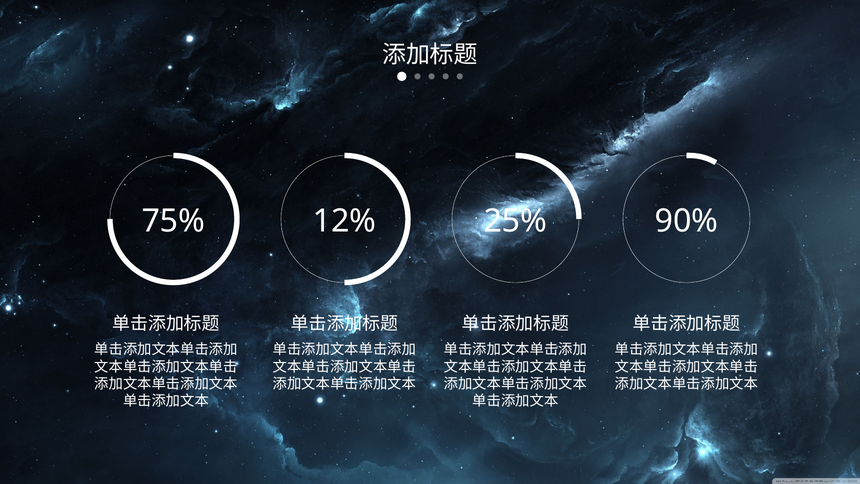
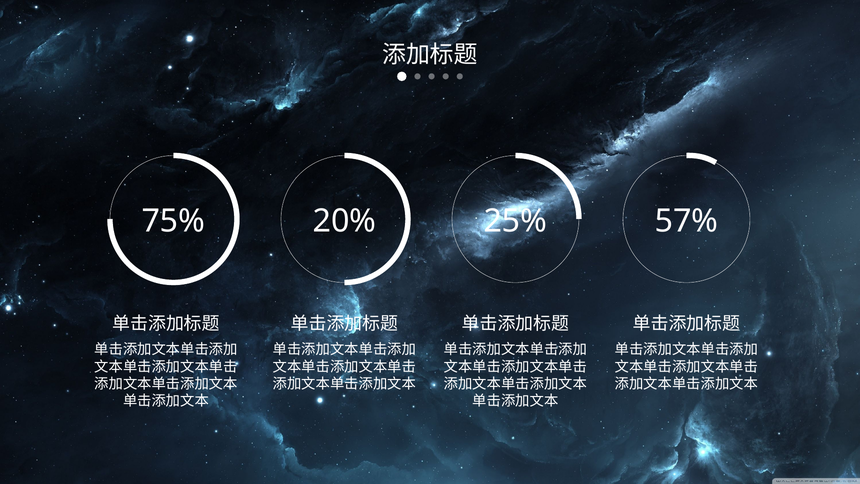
12%: 12% -> 20% (344, 221)
90%: 90% -> 57% (686, 221)
